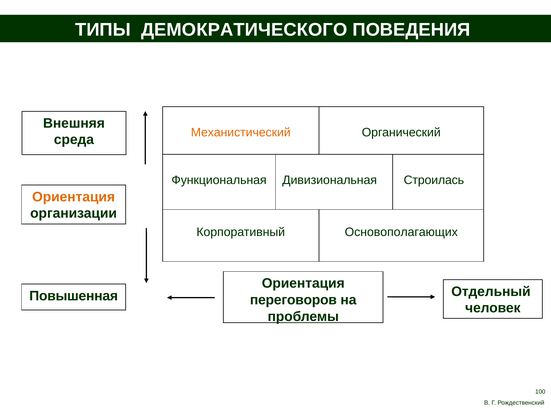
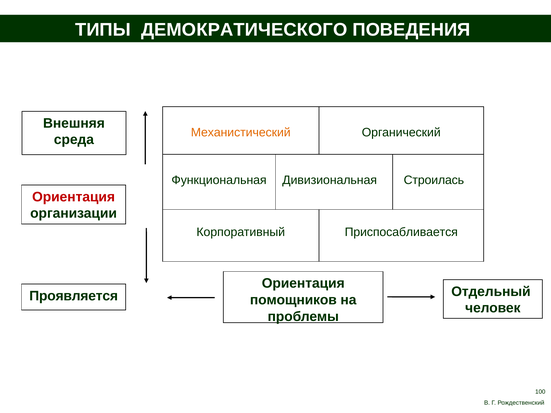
Ориентация colour: orange -> red (74, 197)
Основополагающих: Основополагающих -> Приспосабливается (401, 232)
Повышенная: Повышенная -> Проявляется (74, 296)
переговоров: переговоров -> помощников (293, 300)
